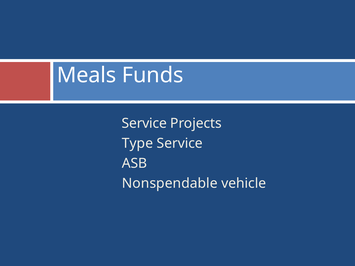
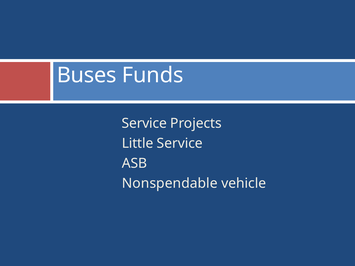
Meals: Meals -> Buses (87, 75)
Type: Type -> Little (138, 143)
